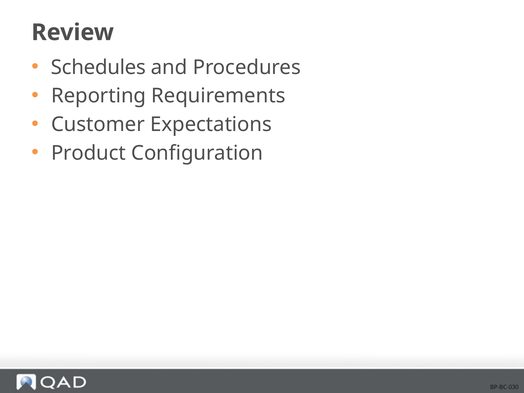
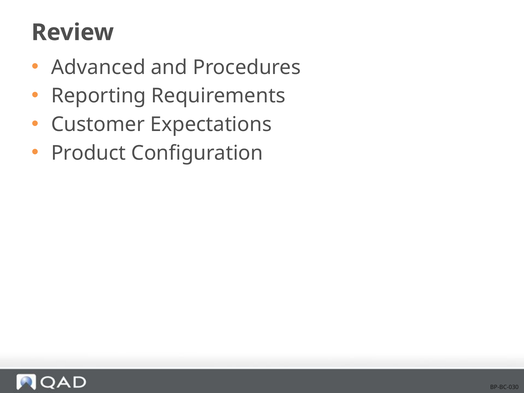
Schedules: Schedules -> Advanced (98, 67)
